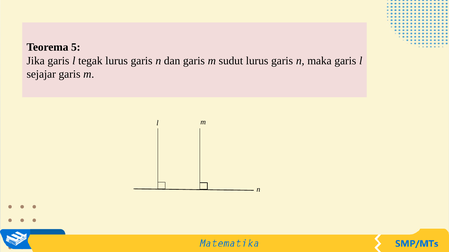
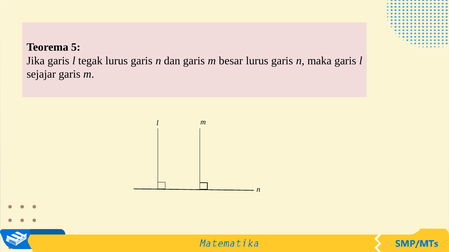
sudut: sudut -> besar (231, 61)
